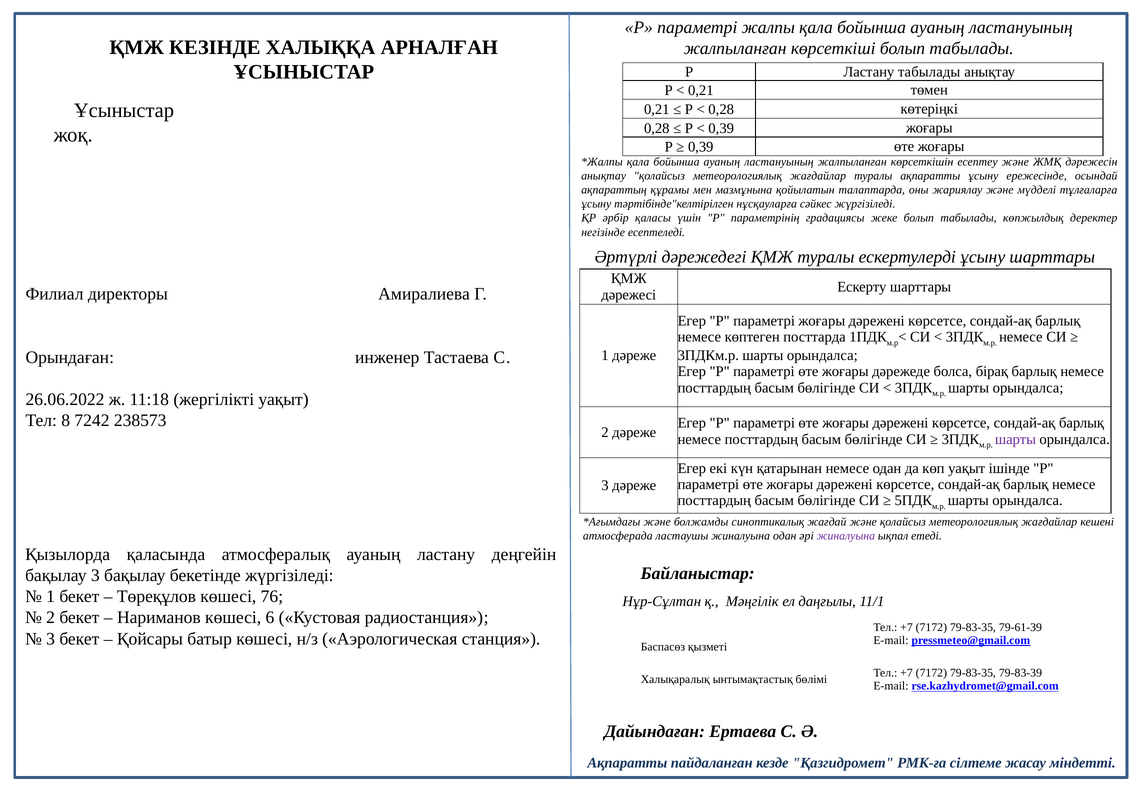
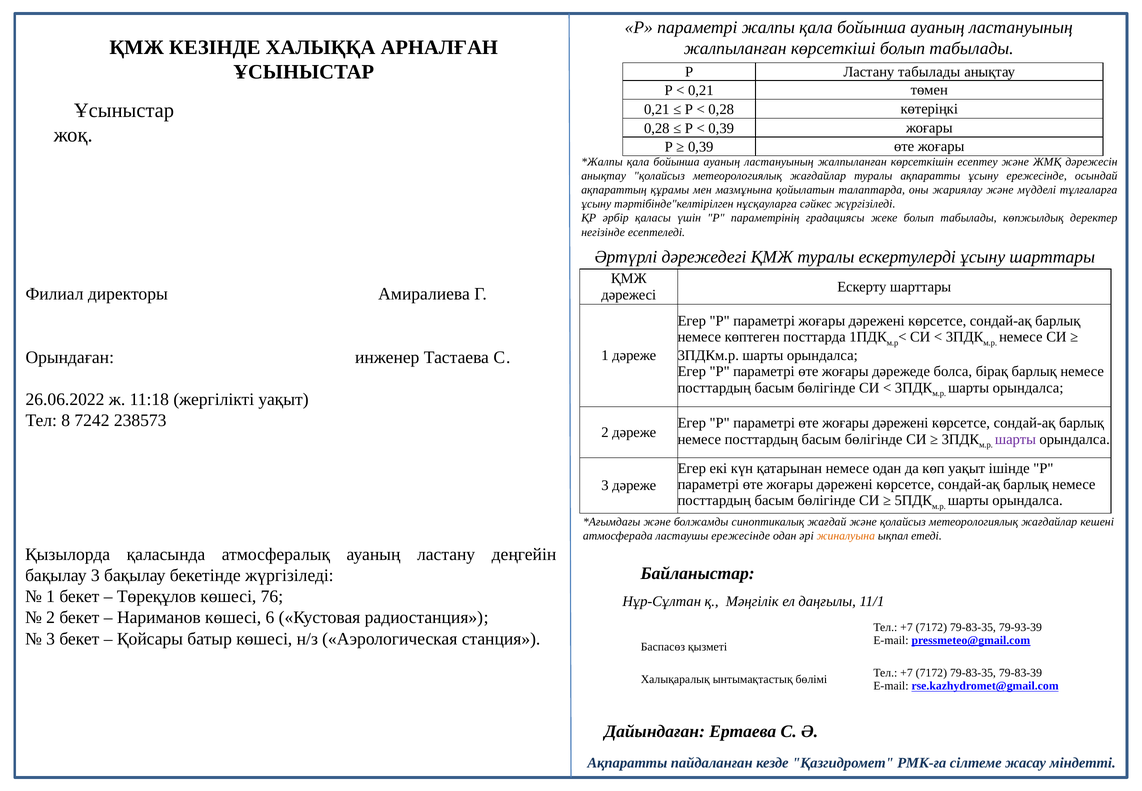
ластаушы жиналуына: жиналуына -> ережесінде (741, 535)
жиналуына colour: purple -> orange (846, 535)
79-61-39: 79-61-39 -> 79-93-39 (1020, 627)
